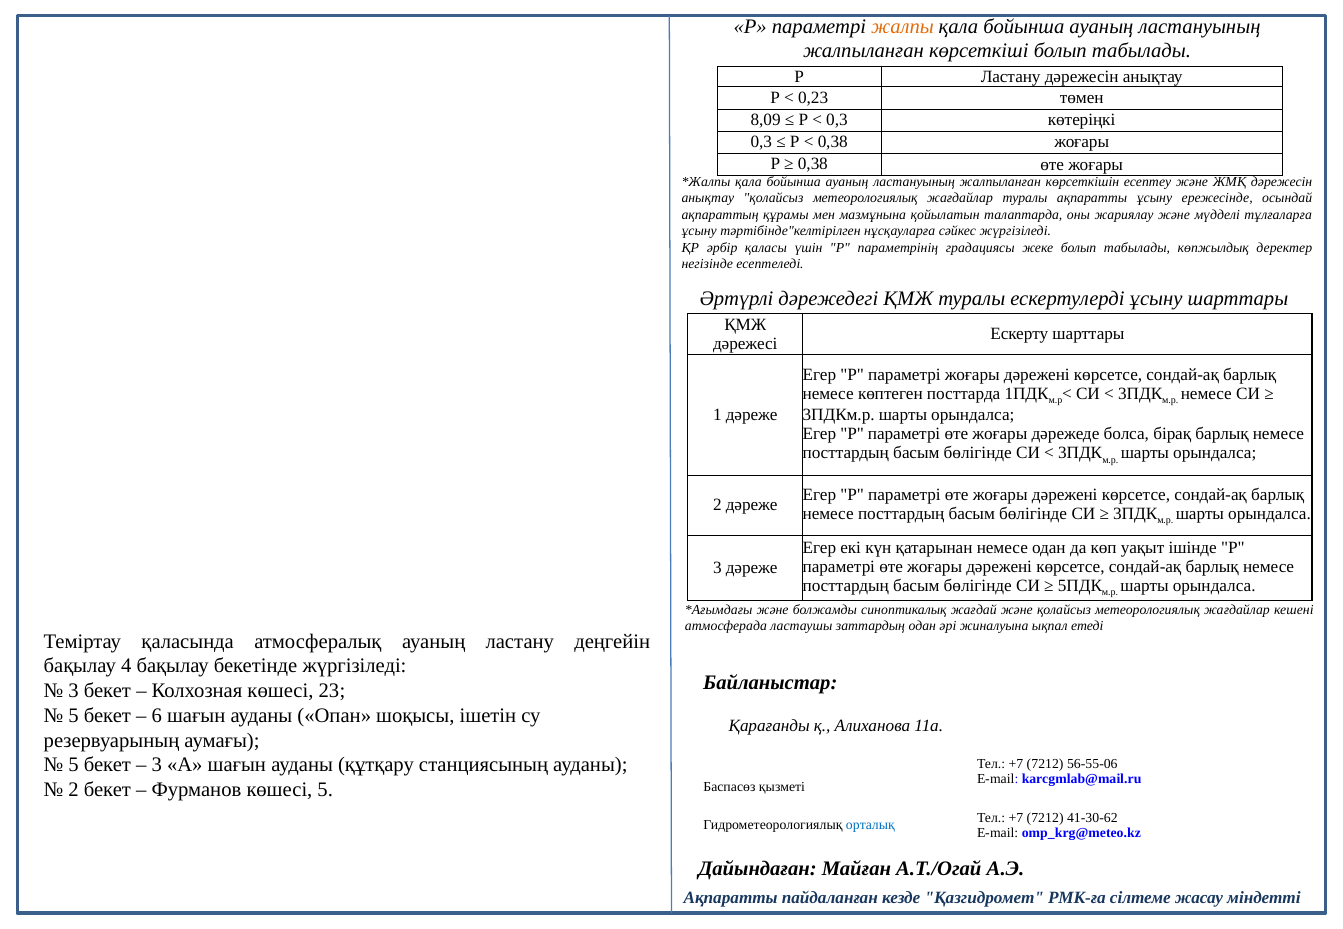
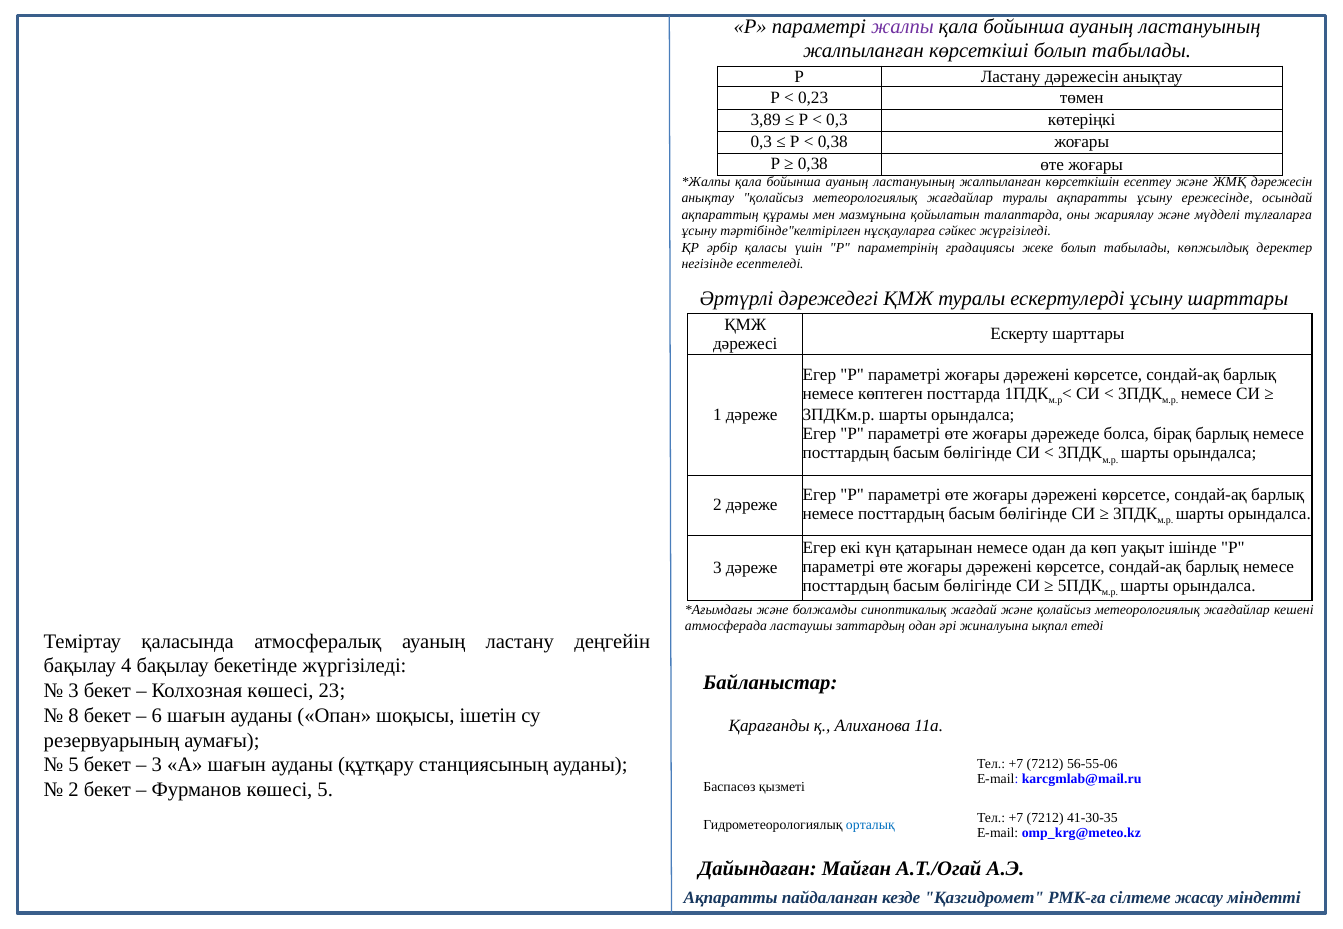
жалпы colour: orange -> purple (902, 26)
8,09: 8,09 -> 3,89 (766, 120)
5: 5 -> 8 (74, 716)
41-30-62: 41-30-62 -> 41-30-35 (1092, 818)
